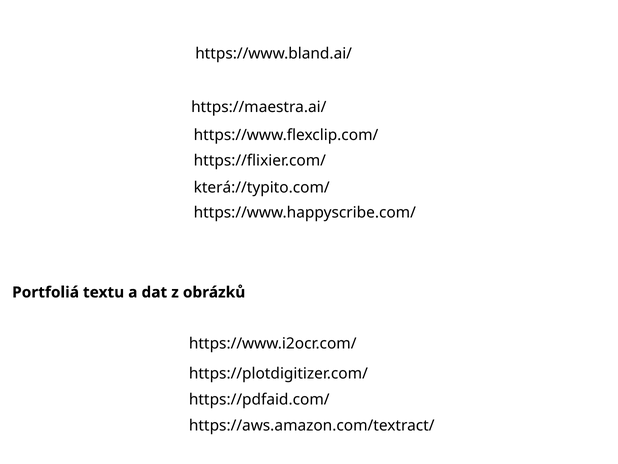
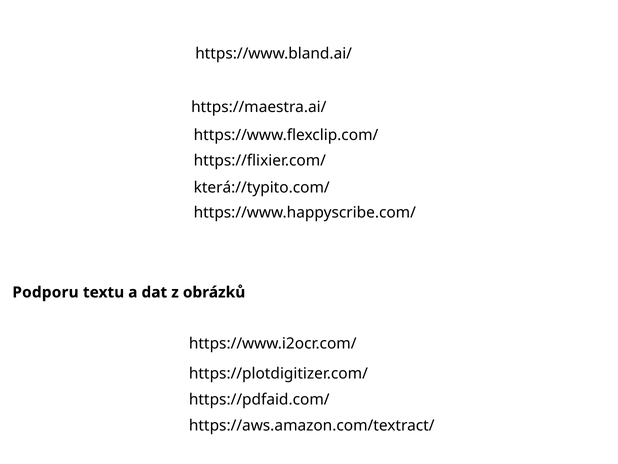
Portfoliá: Portfoliá -> Podporu (45, 292)
